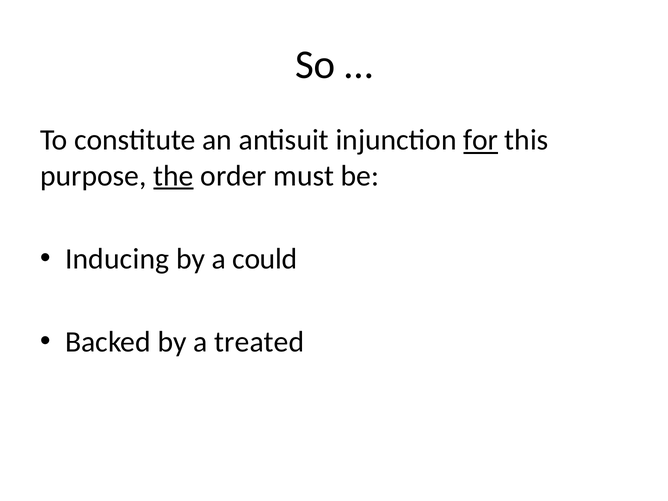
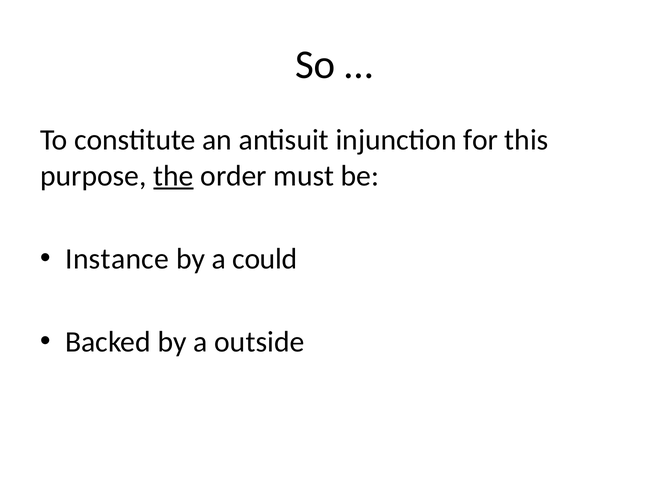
for underline: present -> none (481, 140)
Inducing: Inducing -> Instance (117, 259)
treated: treated -> outside (259, 342)
